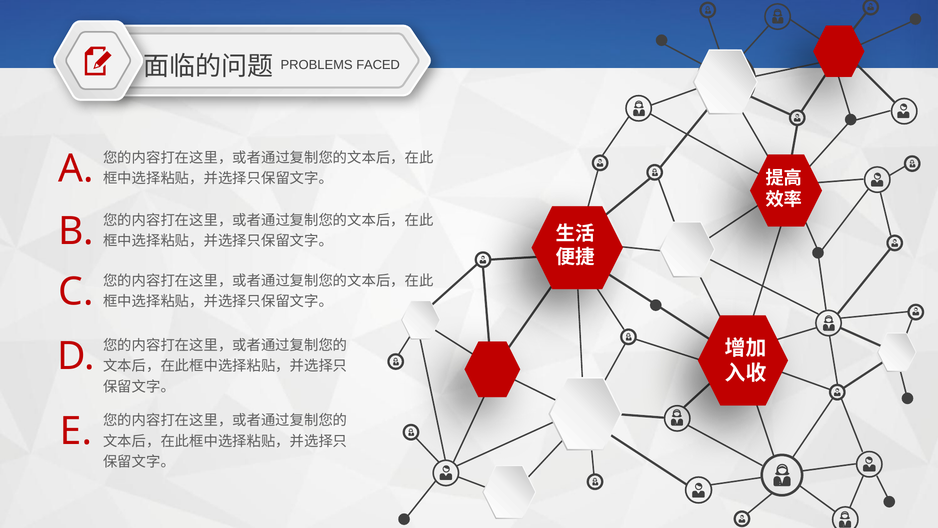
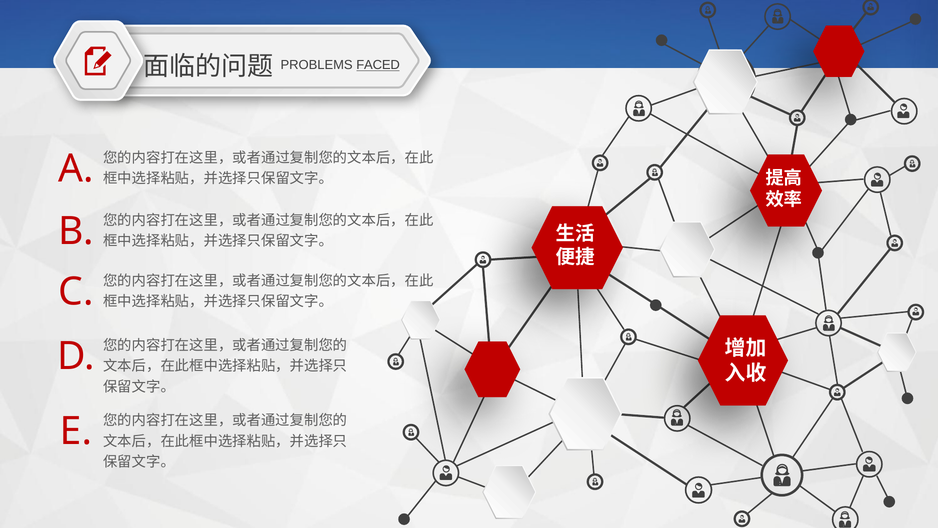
FACED underline: none -> present (378, 65)
